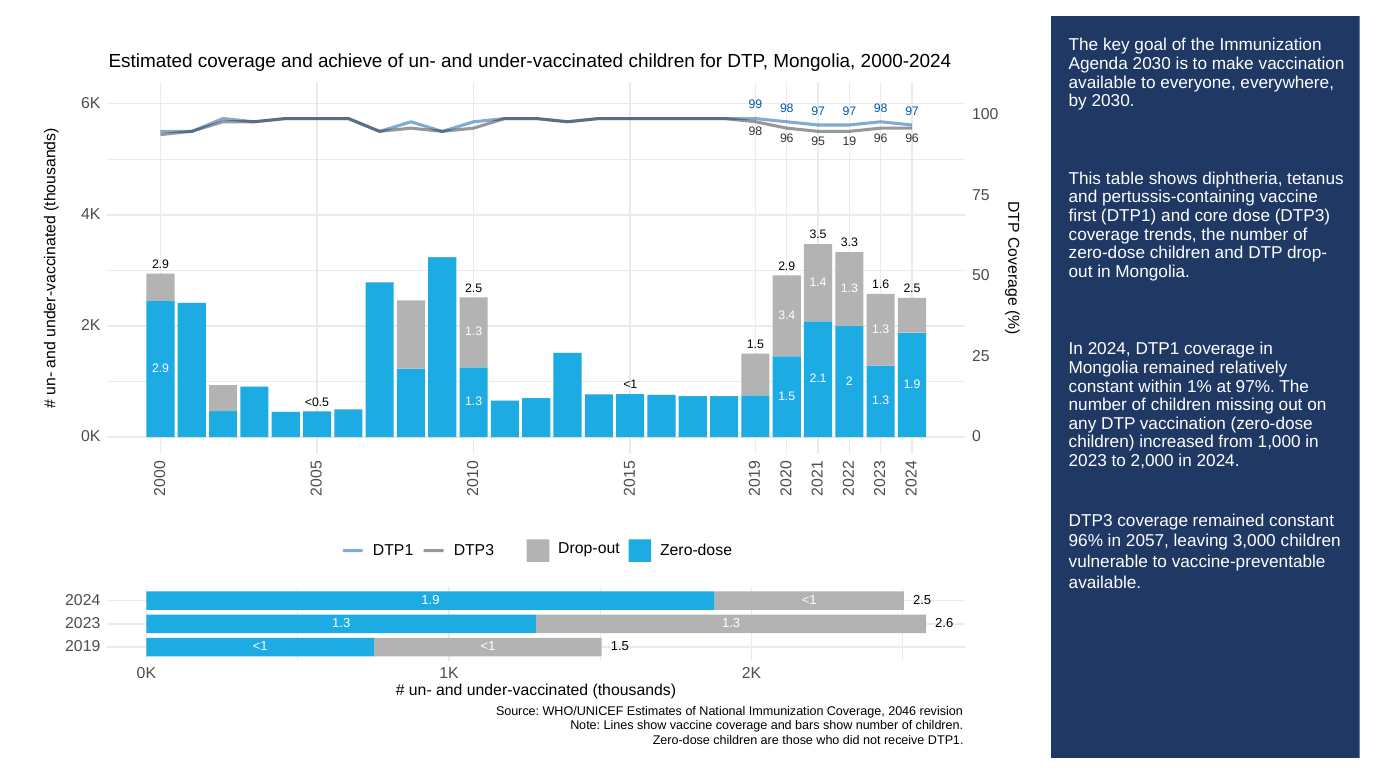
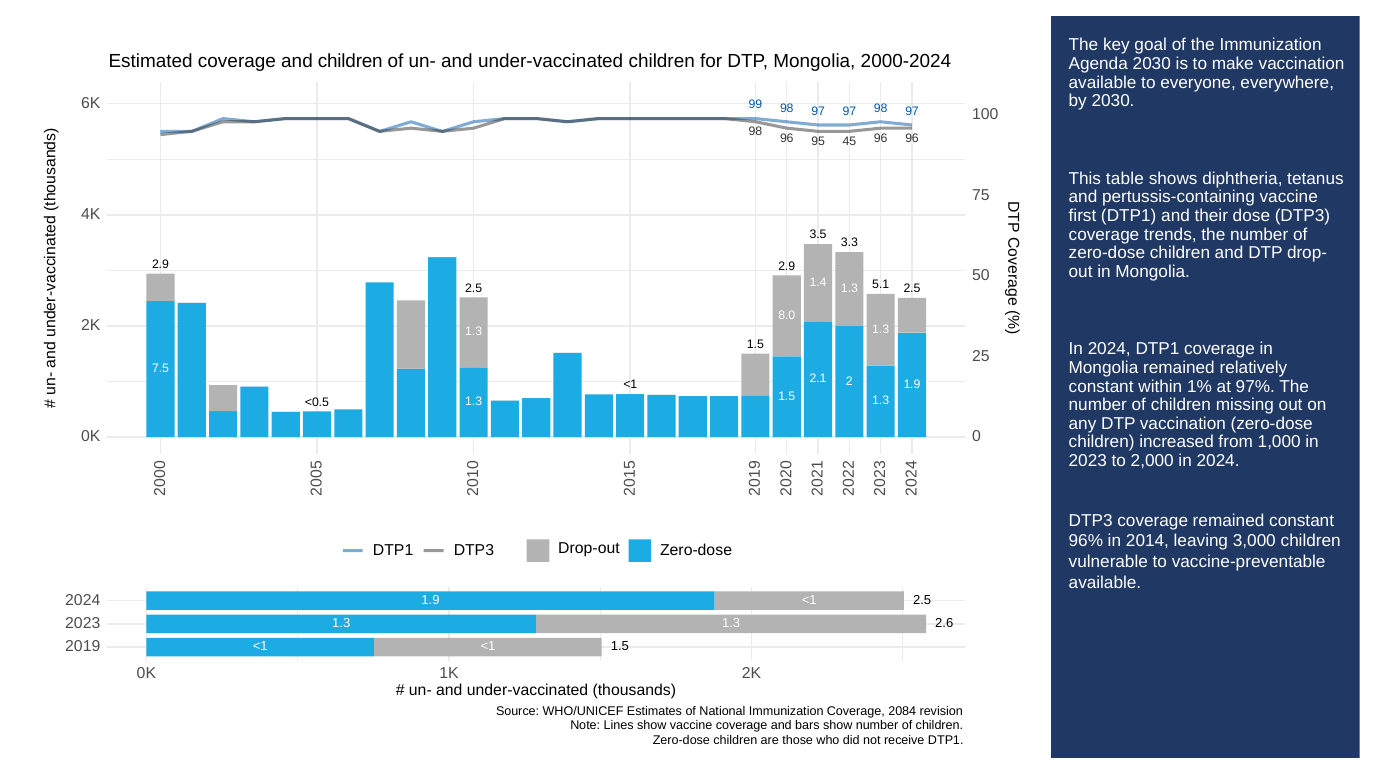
and achieve: achieve -> children (350, 61)
19: 19 -> 45 (849, 142)
core: core -> their (1211, 216)
1.6: 1.6 -> 5.1 (881, 285)
3.4: 3.4 -> 8.0 (787, 316)
2.9: 2.9 -> 7.5 (161, 369)
2057: 2057 -> 2014 (1147, 542)
2046: 2046 -> 2084 (902, 712)
